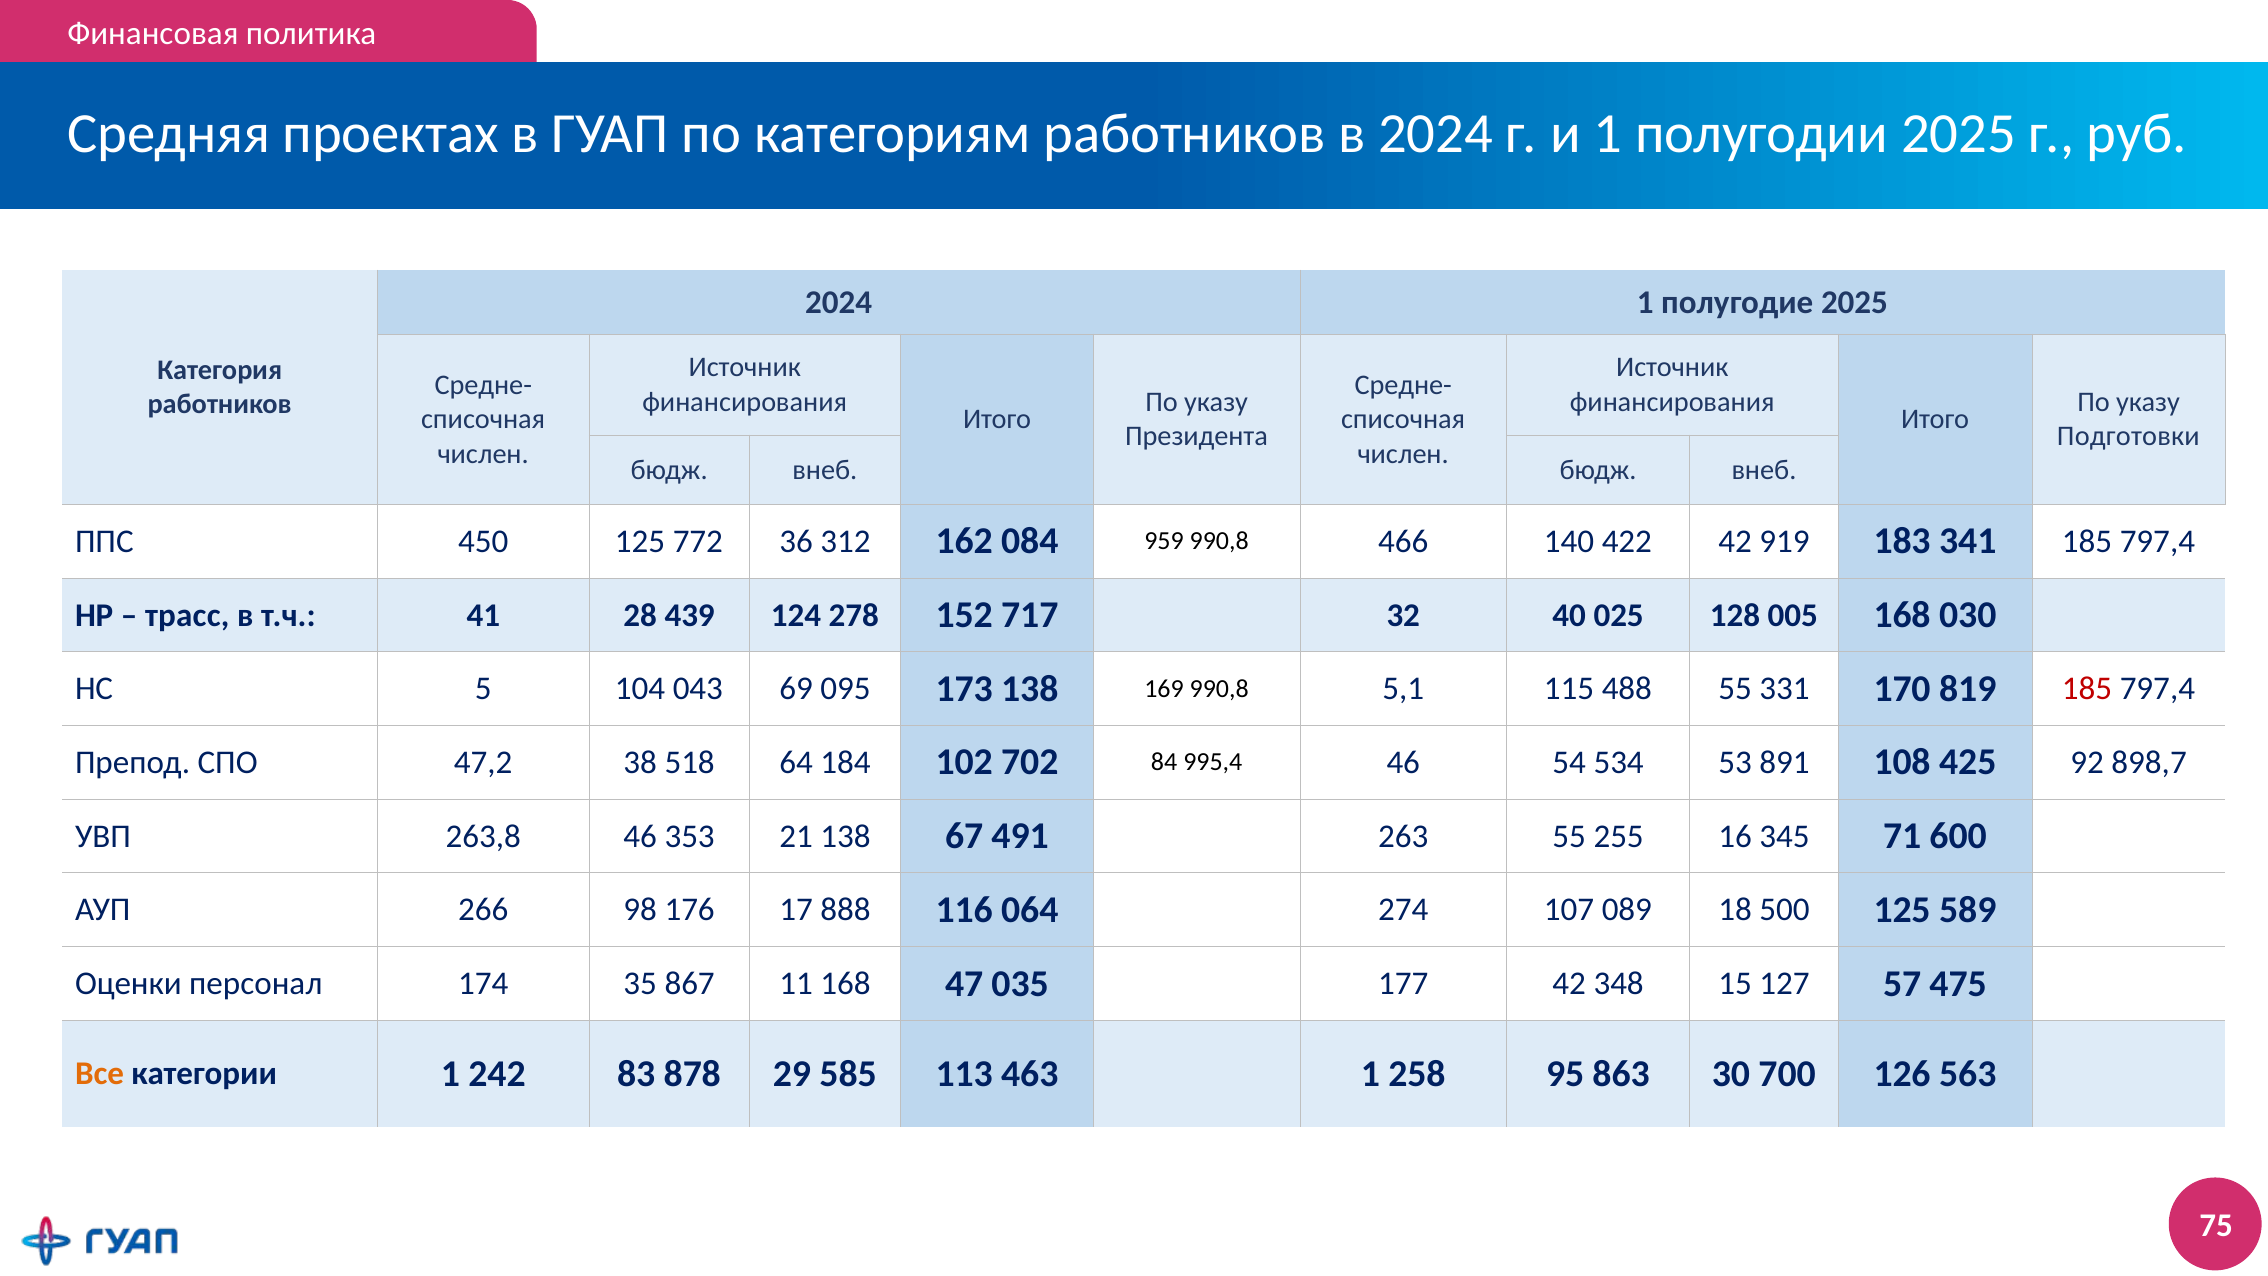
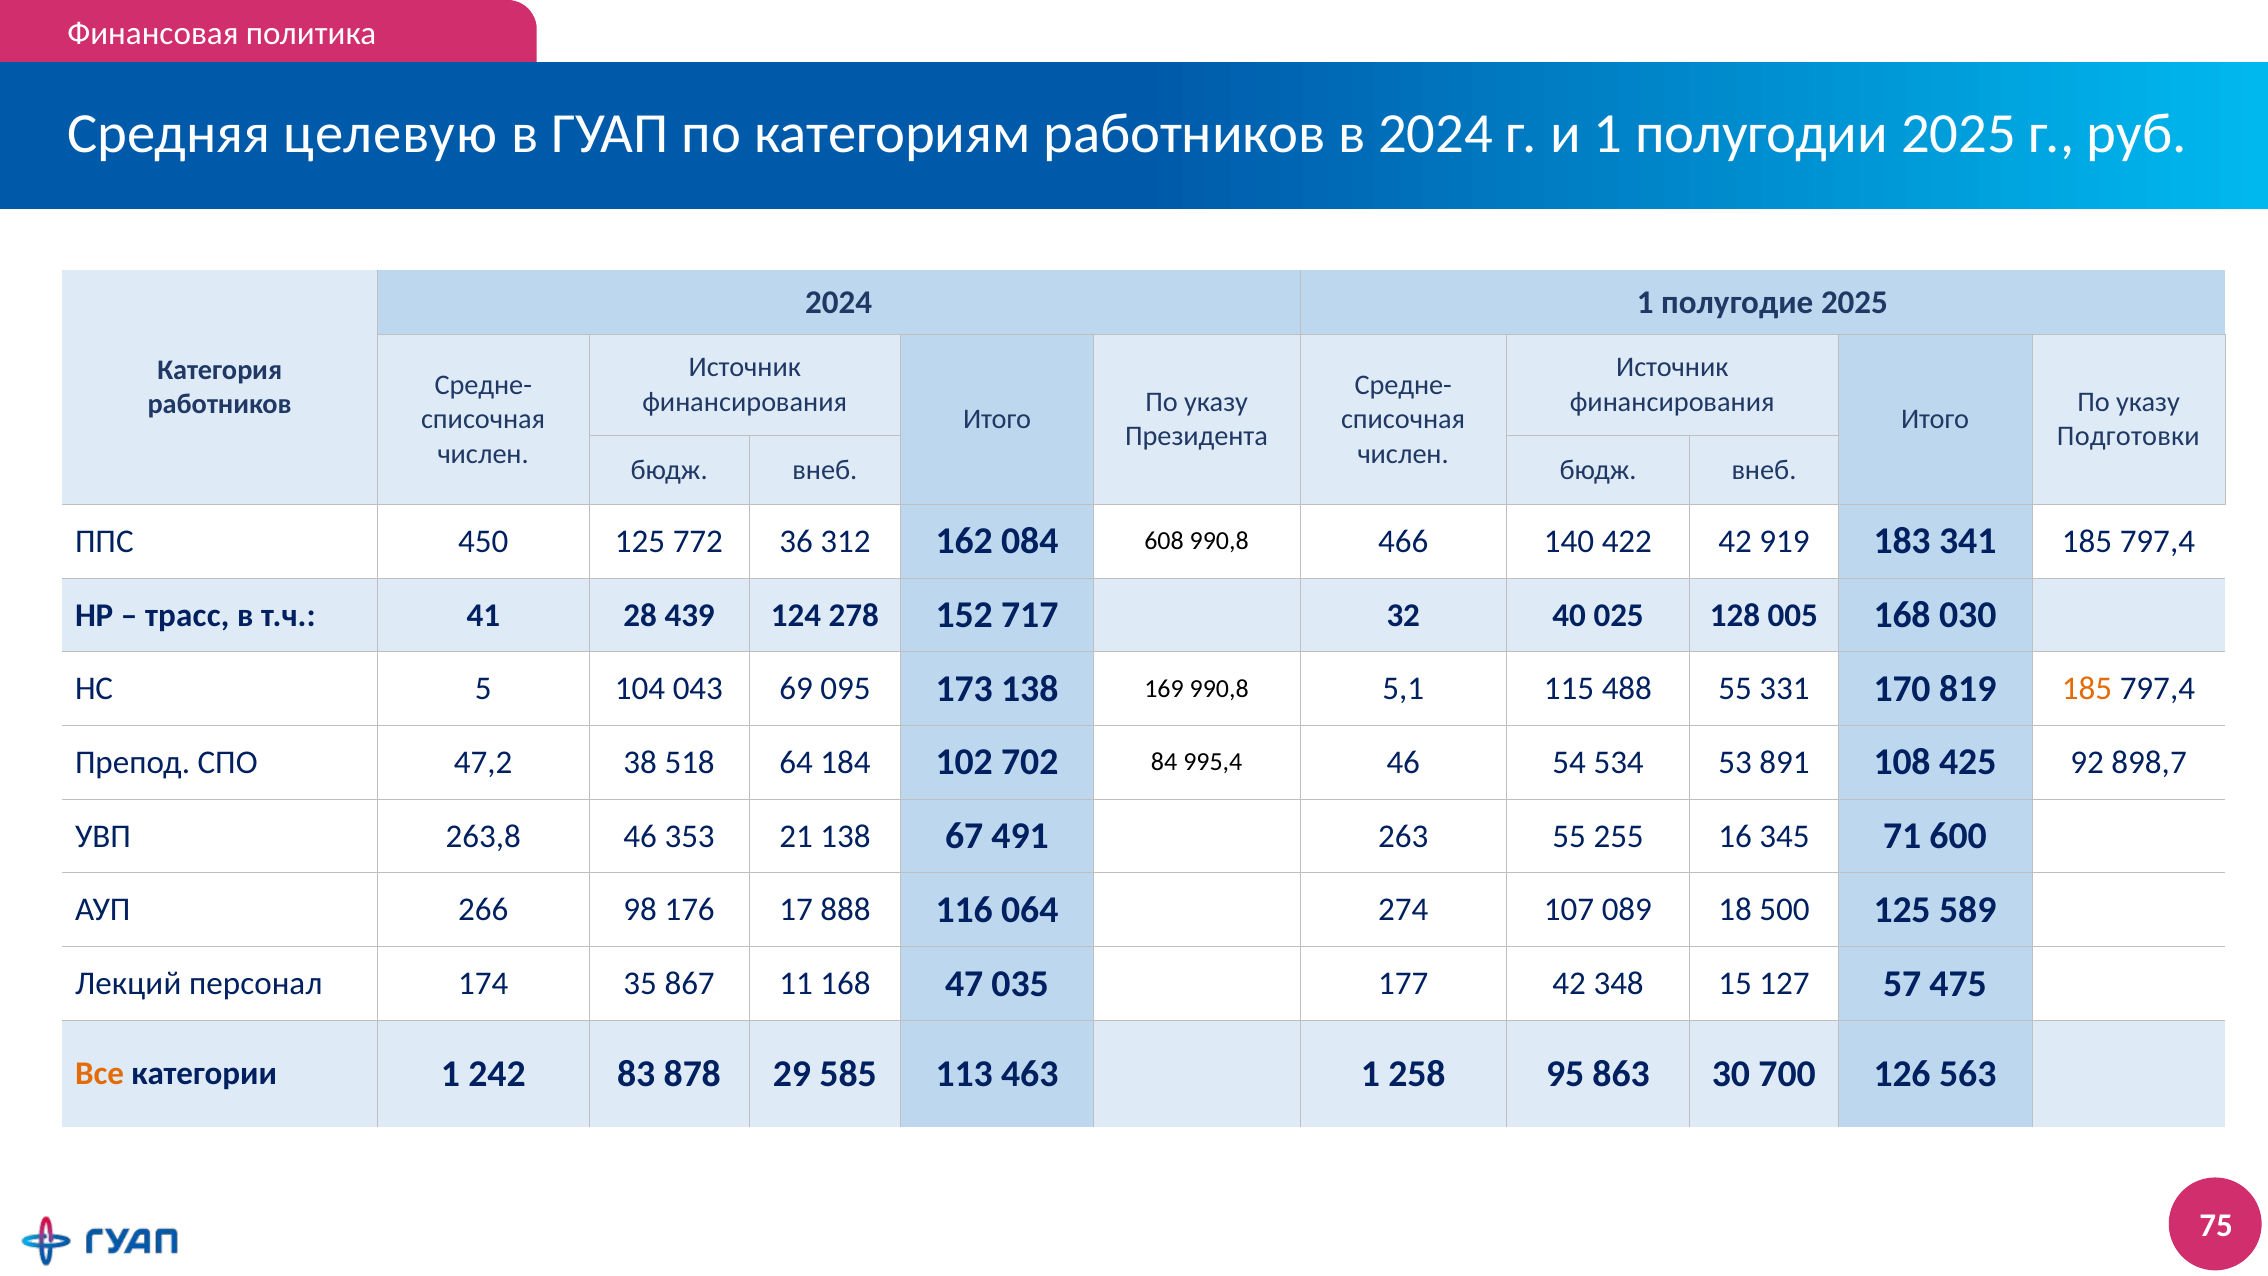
проектах: проектах -> целевую (390, 134)
959: 959 -> 608 (1164, 541)
185 colour: red -> orange (2087, 689)
Оценки: Оценки -> Лекций (128, 983)
